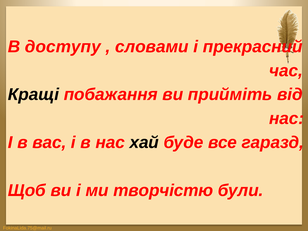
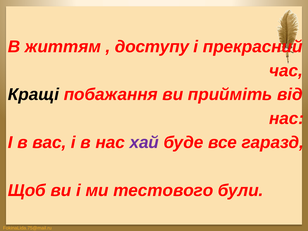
доступу: доступу -> життям (63, 47)
словами: словами -> доступу (152, 47)
хай colour: black -> purple (144, 142)
творчістю: творчістю -> тестового (163, 190)
